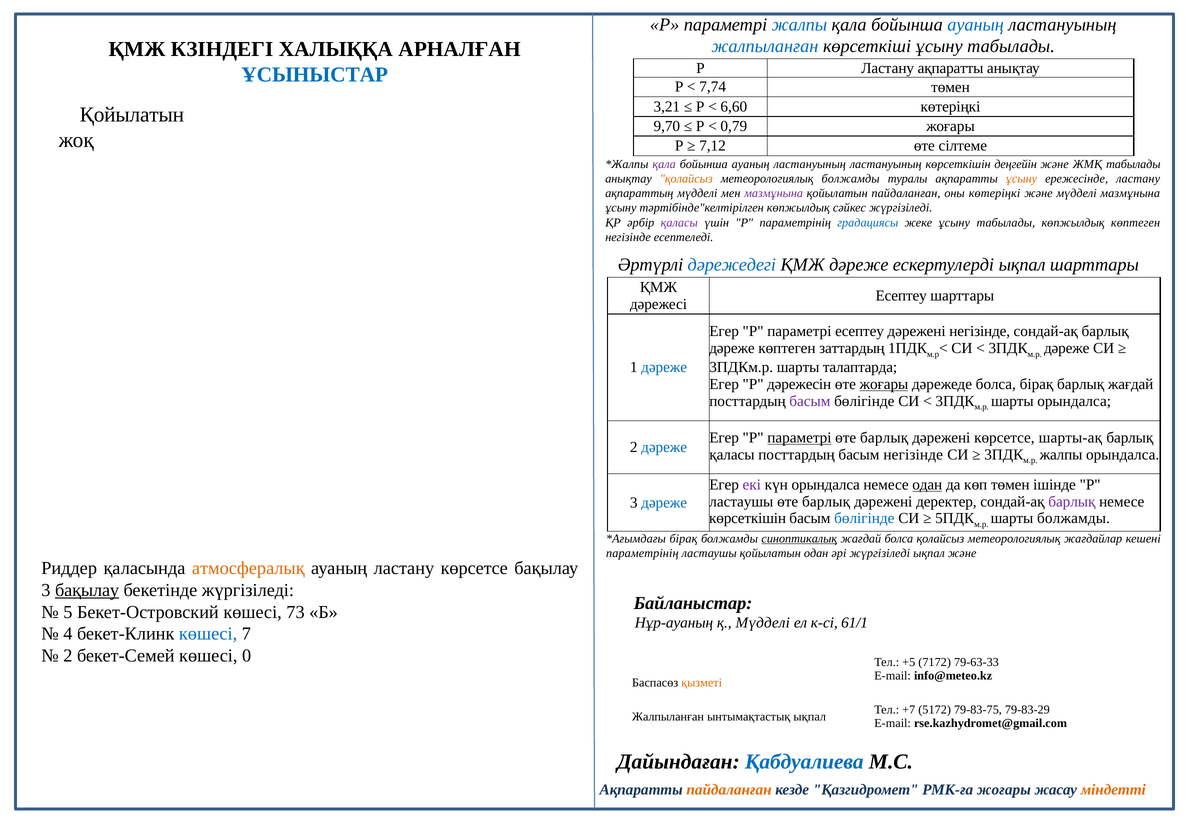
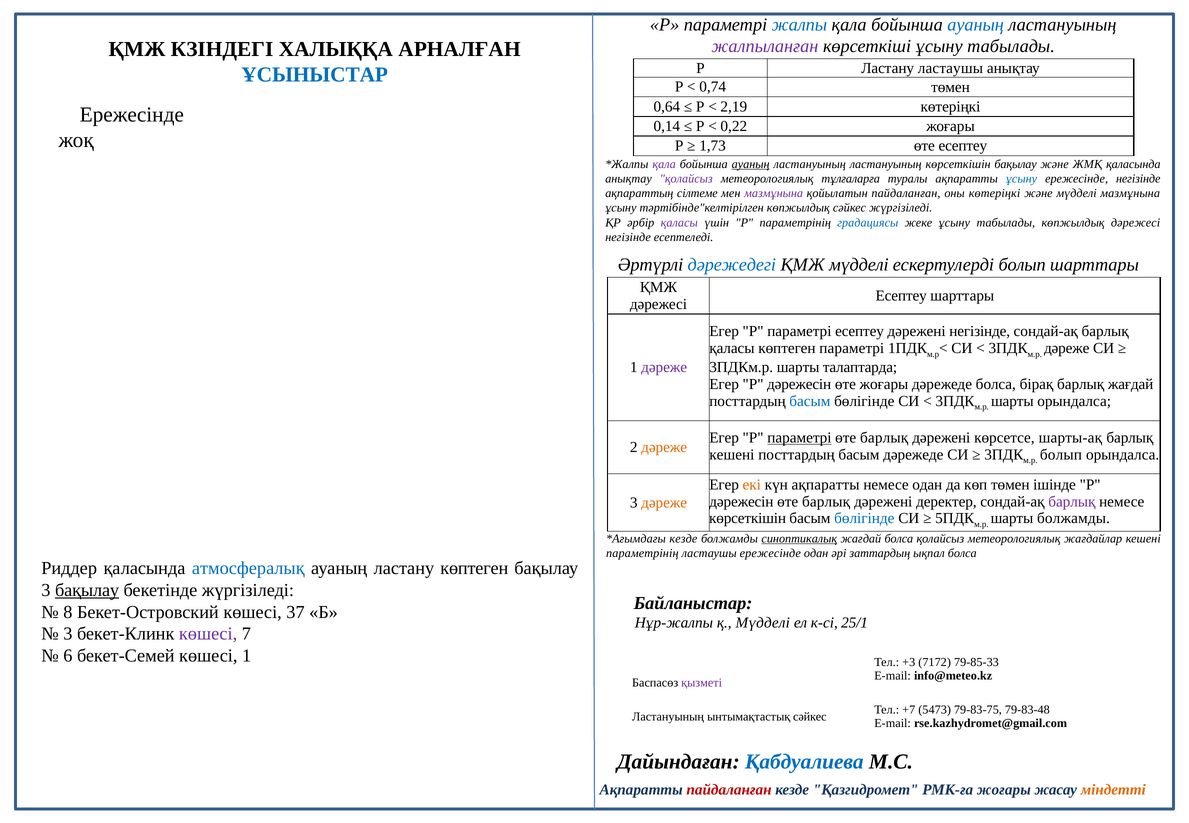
жалпыланған colour: blue -> purple (765, 46)
Ластану ақпаратты: ақпаратты -> ластаушы (950, 68)
7,74: 7,74 -> 0,74 (713, 87)
3,21: 3,21 -> 0,64 (667, 107)
6,60: 6,60 -> 2,19 (734, 107)
Қойылатын: Қойылатын -> Ережесінде (132, 115)
9,70: 9,70 -> 0,14 (667, 126)
0,79: 0,79 -> 0,22 (734, 126)
7,12: 7,12 -> 1,73 (713, 146)
өте сілтеме: сілтеме -> есептеу (963, 146)
ауаның underline: none -> present (751, 164)
көрсеткішін деңгейін: деңгейін -> бақылау (1016, 164)
ЖМҚ табылады: табылады -> қаласында (1133, 164)
қолайсыз colour: orange -> purple (686, 179)
метеорологиялық болжамды: болжамды -> тұлғаларға (851, 179)
ұсыну colour: orange -> blue (1021, 179)
ережесінде ластану: ластану -> негізінде (1138, 179)
ақпараттың мүдделі: мүдделі -> сілтеме (697, 193)
көпжылдық көптеген: көптеген -> дәрежесі (1136, 223)
ҚМЖ дәреже: дәреже -> мүдделі (859, 265)
ескертулерді ықпал: ықпал -> болып (1022, 265)
дәреже: дәреже -> қаласы (732, 348)
көптеген заттардың: заттардың -> параметрі (852, 348)
дәреже colour: blue -> purple (664, 367)
жоғары underline: present -> none (884, 384)
басым colour: purple -> blue (810, 401)
дәреже colour: blue -> orange (664, 447)
қаласы: қаласы -> кешені (732, 455)
басым негізінде: негізінде -> дәрежеде (913, 455)
жалпы: жалпы -> болып (1061, 455)
екі colour: purple -> orange (752, 485)
күн орындалса: орындалса -> ақпаратты (826, 485)
одан underline: present -> none (927, 485)
ластаушы: ластаушы -> дәрежесін (741, 502)
дәреже colour: blue -> orange (664, 503)
бірақ: бірақ -> кезде (683, 539)
ластаушы қойылатын: қойылатын -> ережесінде (770, 553)
әрі жүргізіледі: жүргізіледі -> заттардың (880, 553)
ықпал және: және -> болса (962, 553)
атмосфералық colour: orange -> blue (248, 568)
ластану көрсетсе: көрсетсе -> көптеген (474, 568)
5: 5 -> 8 (68, 612)
73: 73 -> 37 (296, 612)
Нұр-ауаның: Нұр-ауаның -> Нұр-жалпы (674, 623)
61/1: 61/1 -> 25/1 (855, 623)
4: 4 -> 3 (68, 634)
көшесі colour: blue -> purple (208, 634)
2: 2 -> 6 (68, 656)
көшесі 0: 0 -> 1 (247, 656)
+5: +5 -> +3 (909, 663)
79-63-33: 79-63-33 -> 79-85-33 (976, 663)
қызметі colour: orange -> purple (702, 683)
5172: 5172 -> 5473 (935, 710)
79-83-29: 79-83-29 -> 79-83-48 (1027, 710)
Жалпыланған: Жалпыланған -> Ластануының (668, 717)
ынтымақтастық ықпал: ықпал -> сәйкес (810, 717)
пайдаланған colour: orange -> red (729, 790)
